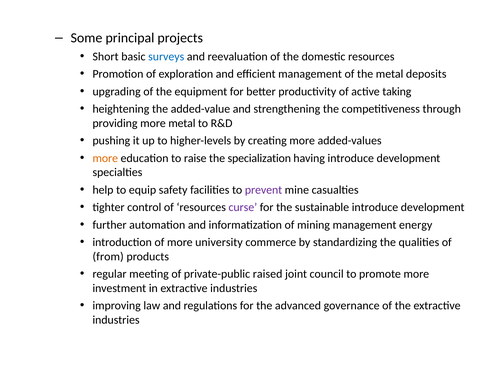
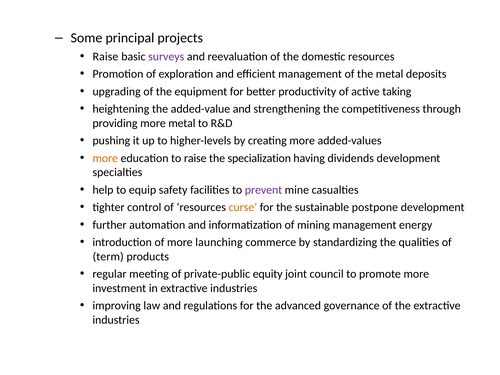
Short: Short -> Raise (106, 56)
surveys colour: blue -> purple (166, 56)
having introduce: introduce -> dividends (351, 158)
curse colour: purple -> orange (243, 207)
sustainable introduce: introduce -> postpone (375, 207)
university: university -> launching (219, 242)
from: from -> term (108, 256)
raised: raised -> equity (268, 274)
